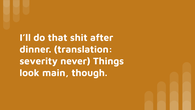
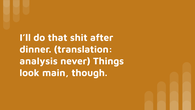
severity: severity -> analysis (39, 61)
